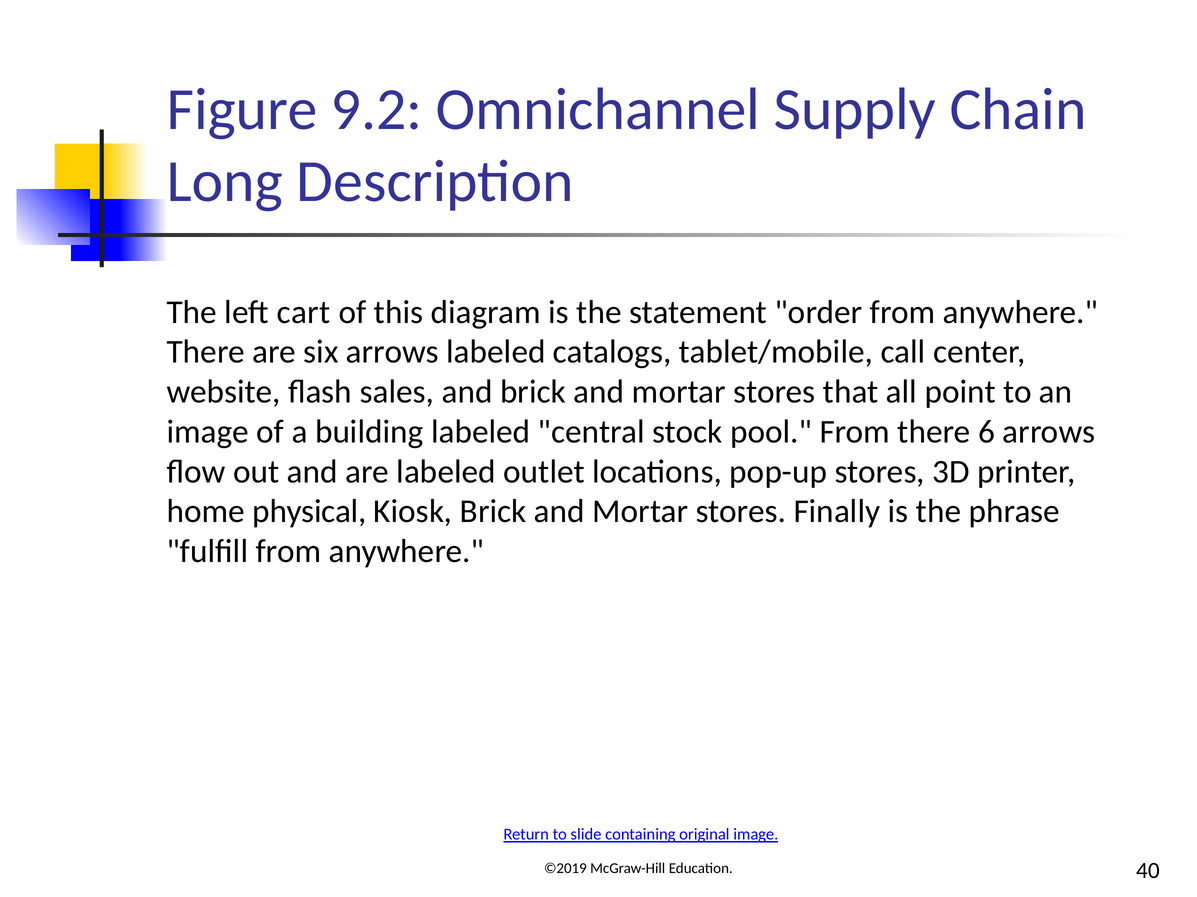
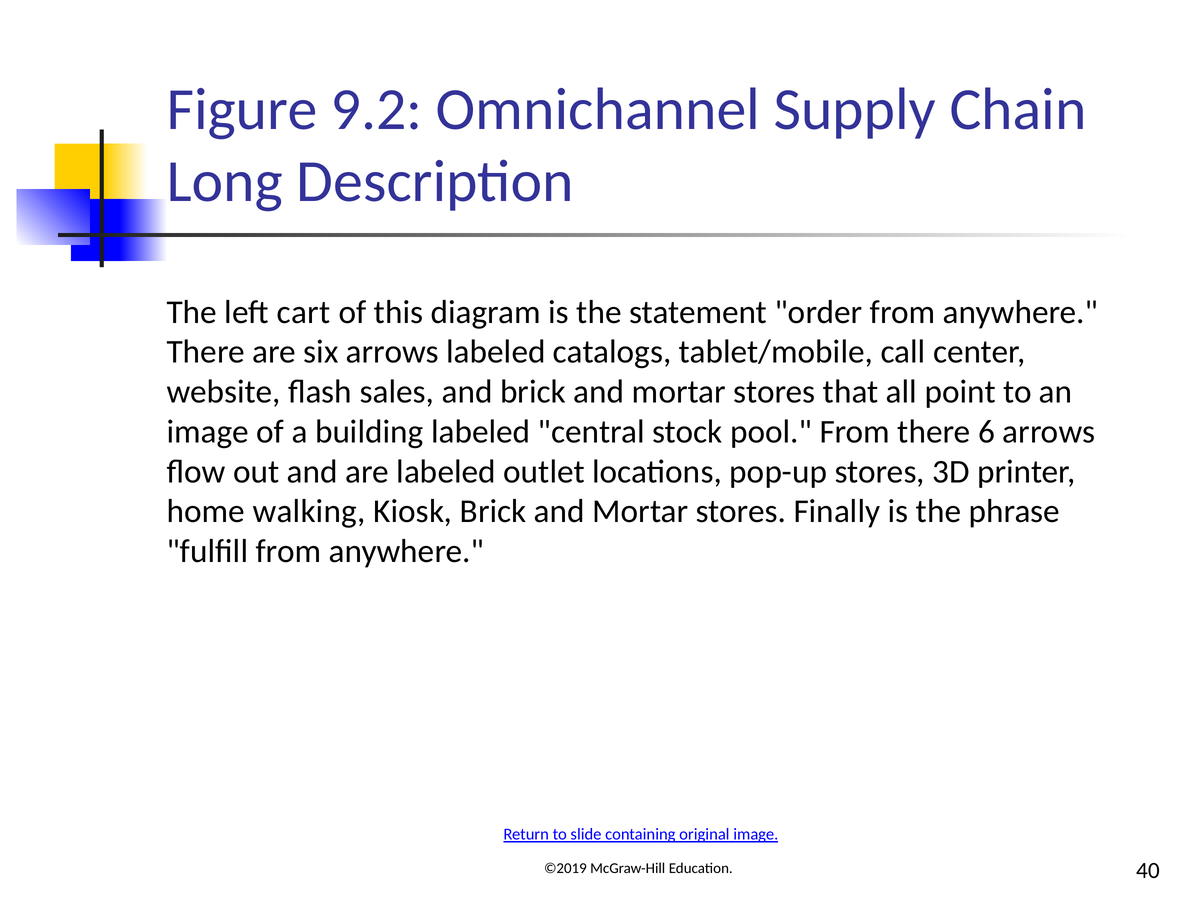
physical: physical -> walking (309, 512)
